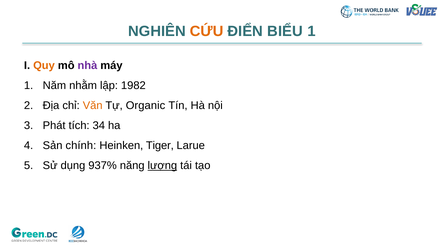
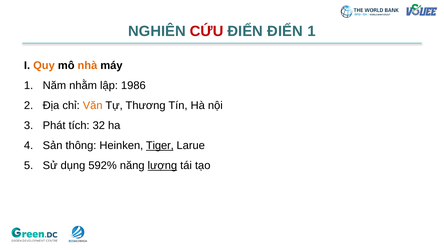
CỨU colour: orange -> red (207, 31)
ĐIỂN BIỂU: BIỂU -> ĐIỂN (285, 31)
nhà colour: purple -> orange (87, 65)
1982: 1982 -> 1986 (133, 85)
Organic: Organic -> Thương (146, 105)
34: 34 -> 32 (99, 125)
chính: chính -> thông (81, 145)
Tiger underline: none -> present (160, 145)
937%: 937% -> 592% (103, 165)
